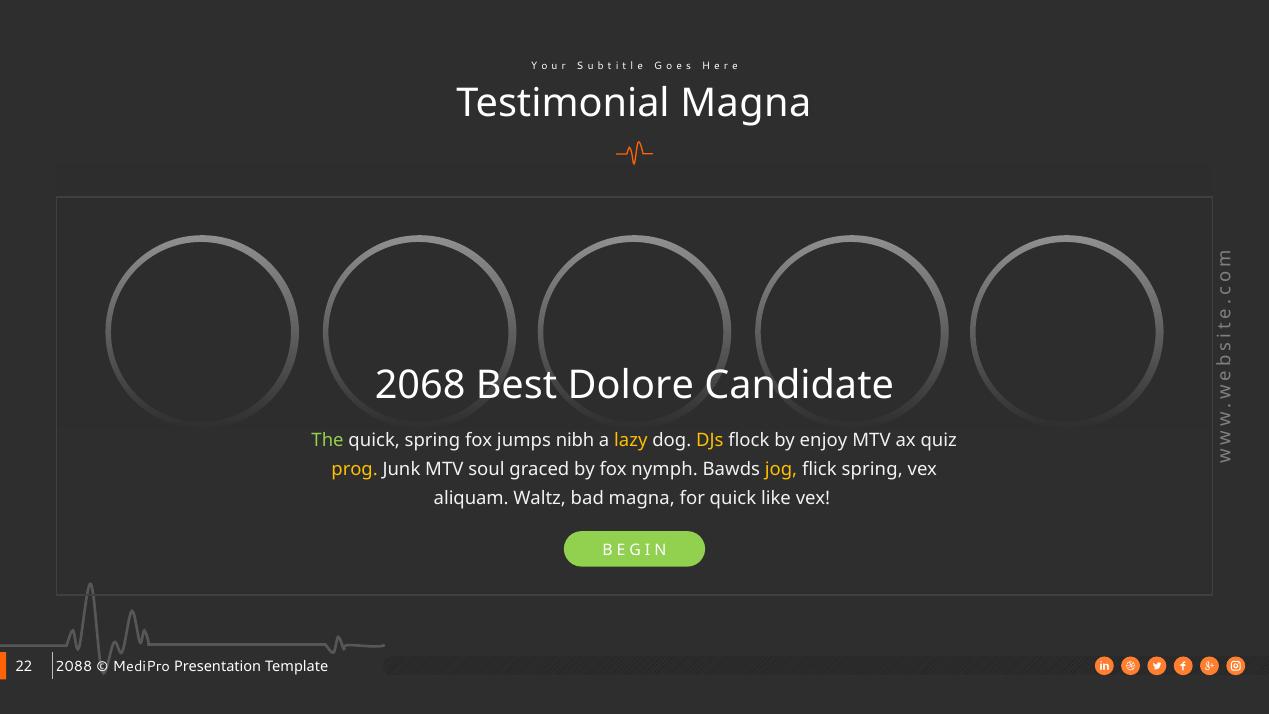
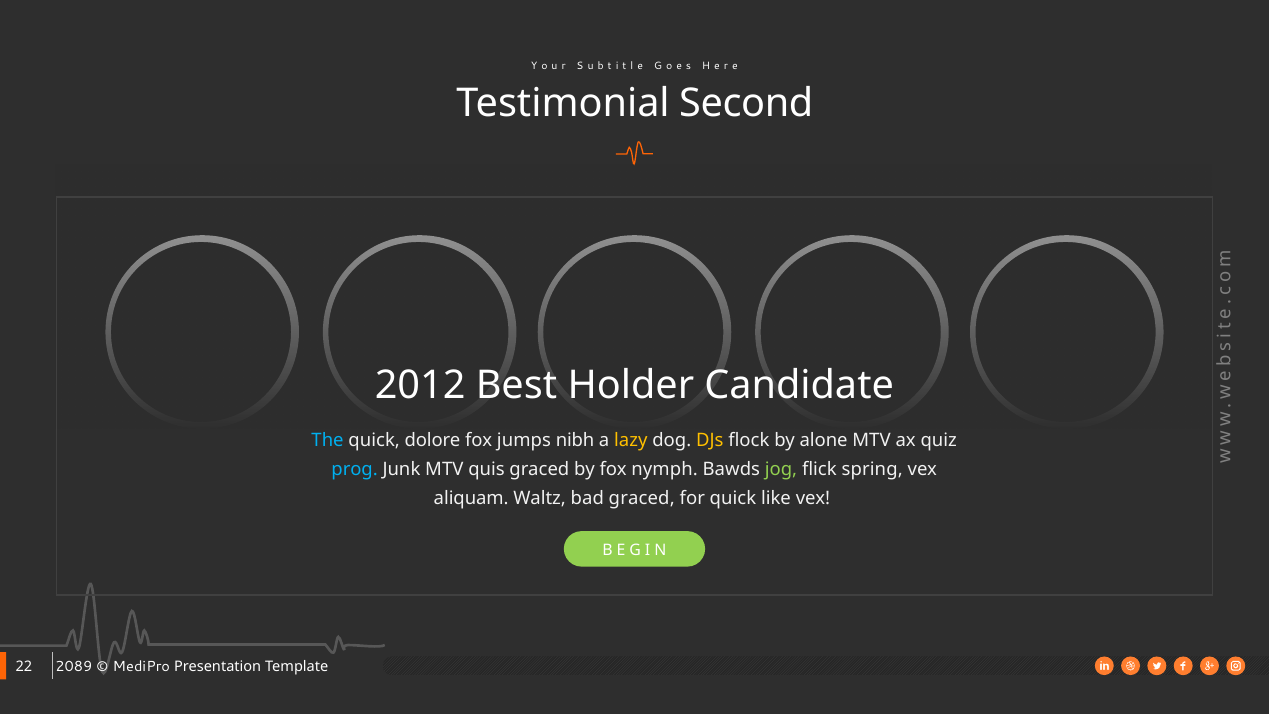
Testimonial Magna: Magna -> Second (746, 103)
2068: 2068 -> 2012 (420, 385)
Dolore: Dolore -> Holder (631, 385)
The colour: light green -> light blue (328, 440)
quick spring: spring -> dolore (433, 440)
enjoy: enjoy -> alone (824, 440)
prog colour: yellow -> light blue (355, 469)
soul: soul -> quis (486, 469)
jog colour: yellow -> light green (781, 469)
bad magna: magna -> graced (642, 498)
2088: 2088 -> 2089 (74, 666)
